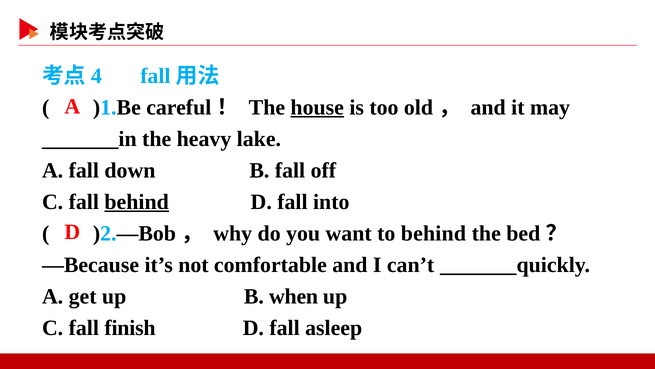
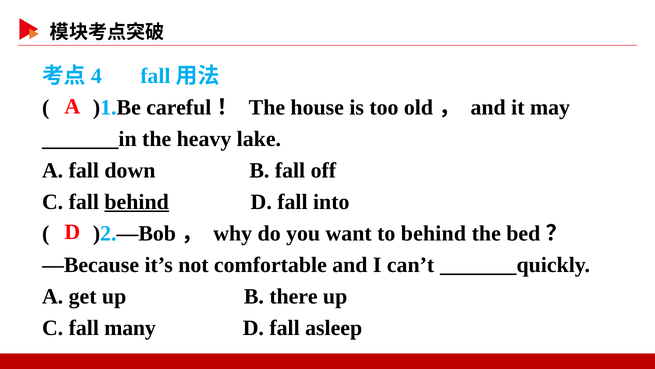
house underline: present -> none (317, 107)
when: when -> there (293, 296)
finish: finish -> many (130, 327)
